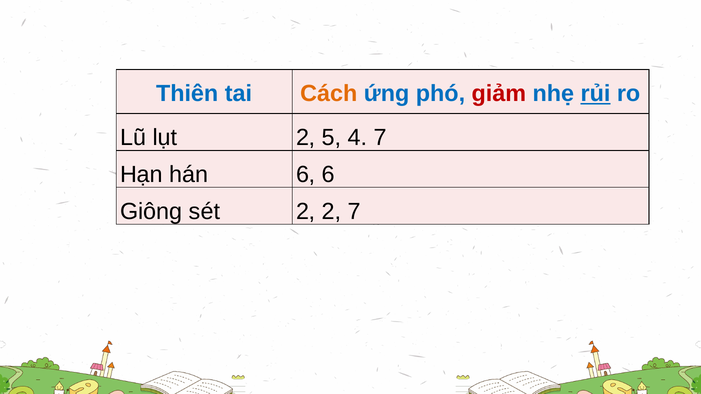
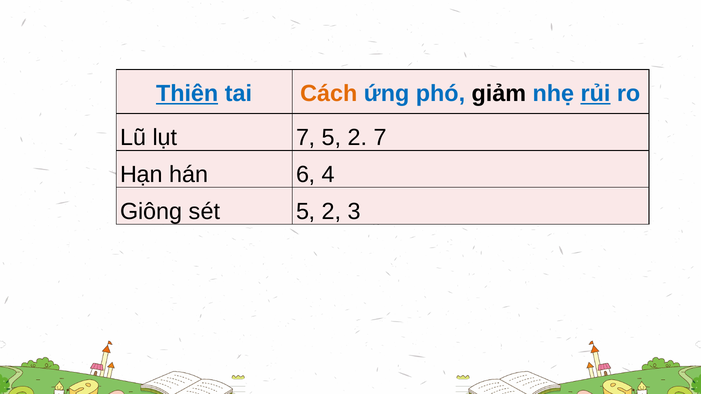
Thiên underline: none -> present (187, 94)
giảm colour: red -> black (499, 94)
lụt 2: 2 -> 7 (306, 138)
4: 4 -> 2 (358, 138)
6 6: 6 -> 4 (328, 175)
sét 2: 2 -> 5 (306, 212)
2 7: 7 -> 3 (354, 212)
